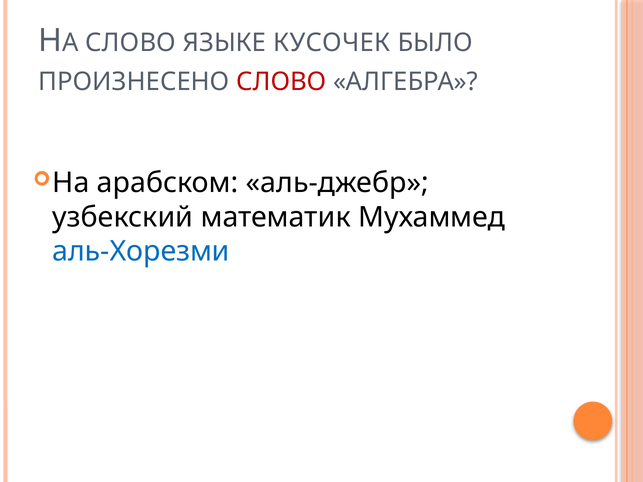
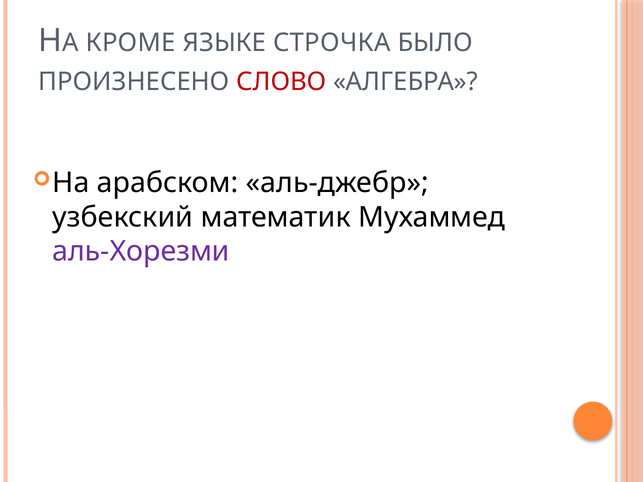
СЛОВО: СЛОВО -> КРОМЕ (131, 43)
КУСОЧЕК: КУСОЧЕК -> СТРОЧКА (332, 43)
аль-Хорезми colour: blue -> purple (141, 252)
